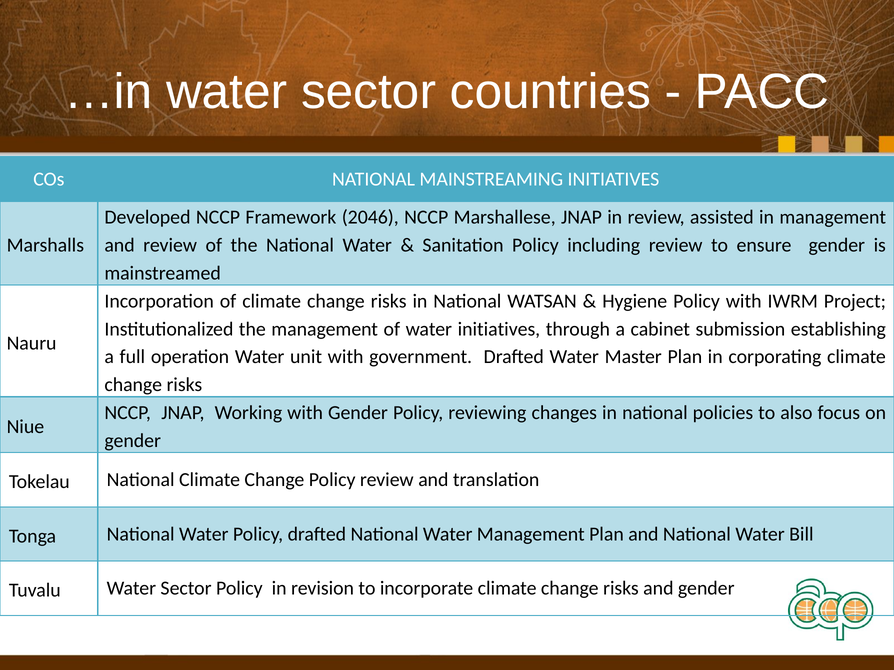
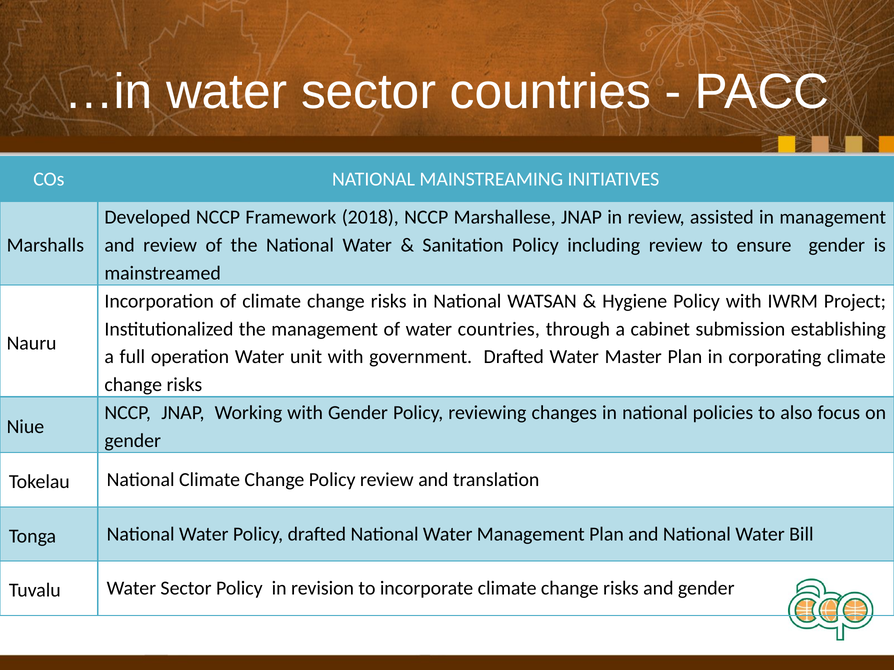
2046: 2046 -> 2018 (370, 218)
water initiatives: initiatives -> countries (499, 329)
